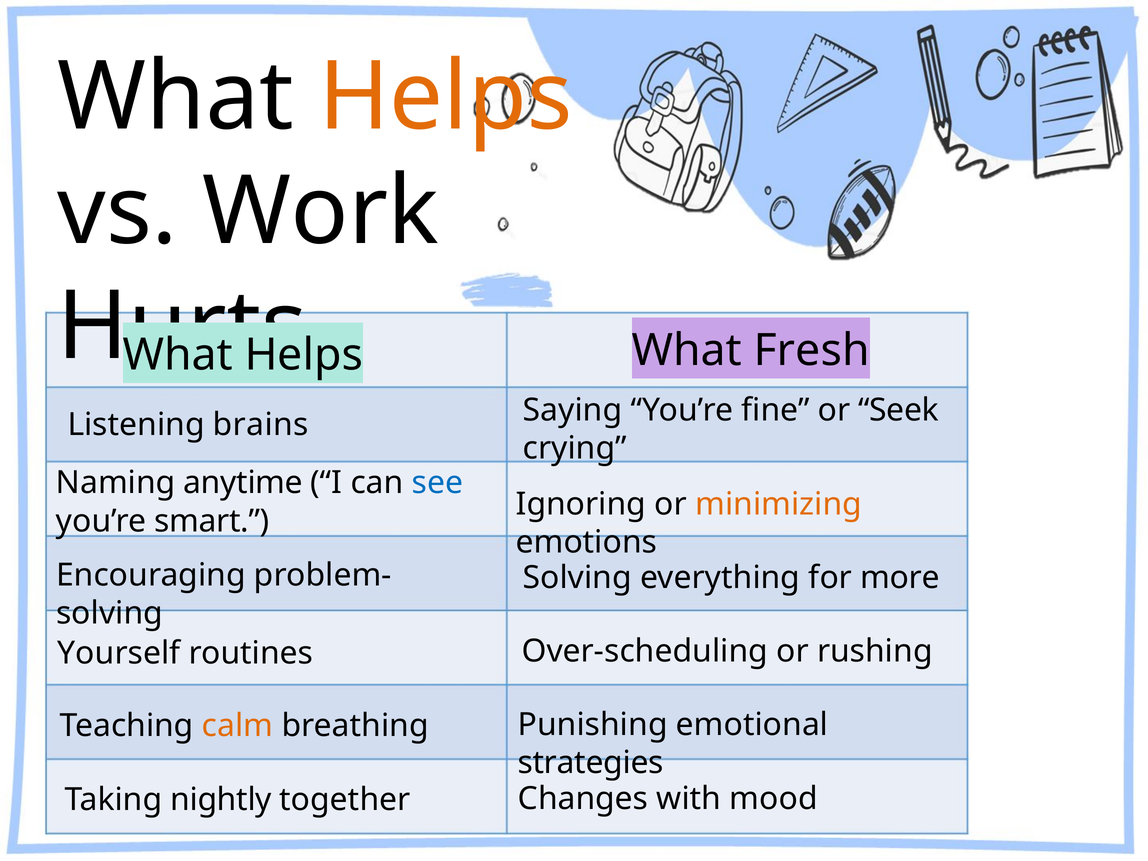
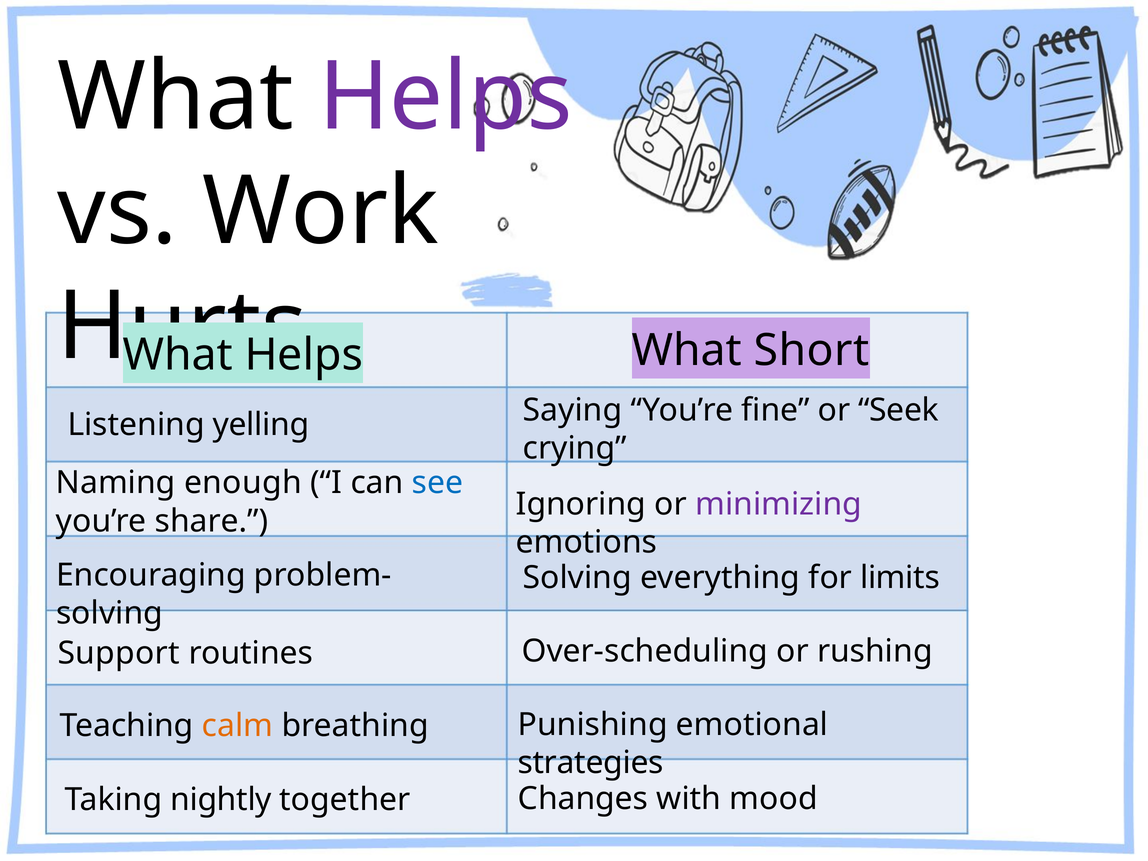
Helps colour: orange -> purple (446, 97)
Fresh: Fresh -> Short (812, 350)
brains: brains -> yelling (261, 425)
anytime: anytime -> enough (243, 483)
minimizing colour: orange -> purple (779, 504)
smart: smart -> share (212, 521)
more: more -> limits (900, 578)
Yourself: Yourself -> Support (119, 653)
